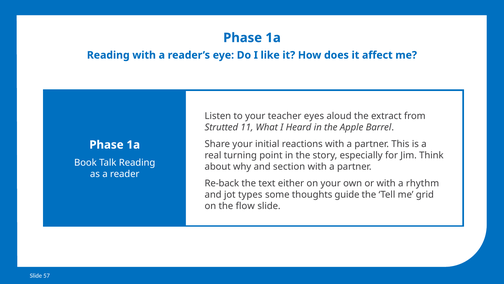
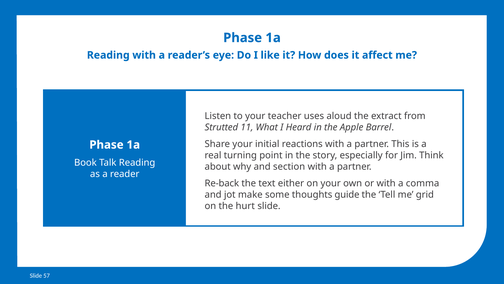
eyes: eyes -> uses (314, 116)
rhythm: rhythm -> comma (423, 183)
types: types -> make (250, 194)
flow: flow -> hurt (245, 206)
